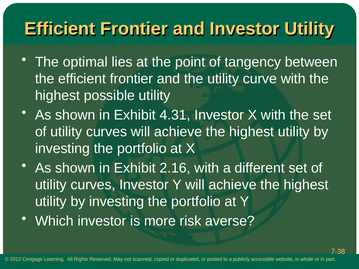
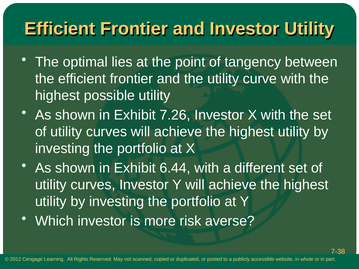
4.31: 4.31 -> 7.26 (175, 115)
2.16: 2.16 -> 6.44 (175, 168)
